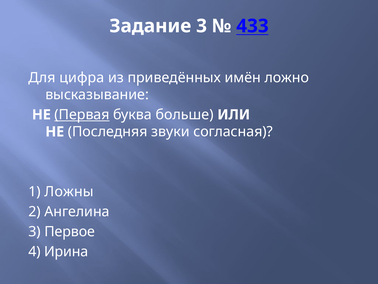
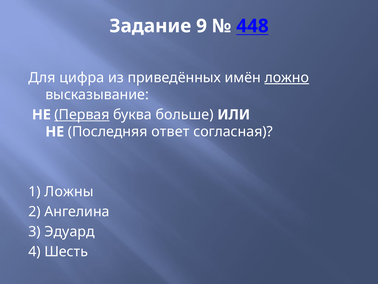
Задание 3: 3 -> 9 (202, 26)
433: 433 -> 448 (252, 26)
ложно underline: none -> present (287, 78)
звуки: звуки -> ответ (170, 132)
Первое: Первое -> Эдуард (70, 231)
Ирина: Ирина -> Шесть (66, 251)
